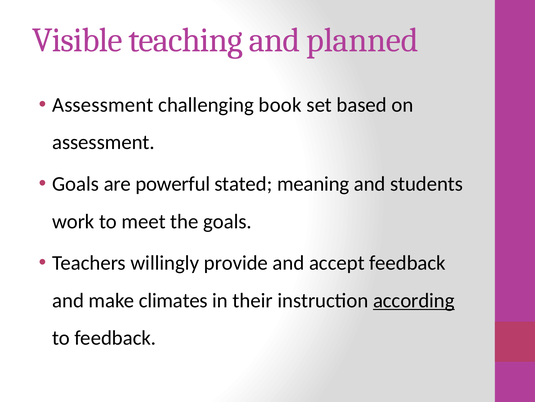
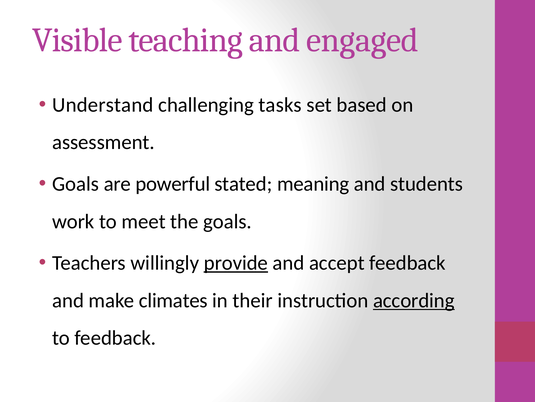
planned: planned -> engaged (362, 40)
Assessment: Assessment -> Understand (103, 105)
book: book -> tasks (280, 105)
provide underline: none -> present (236, 263)
